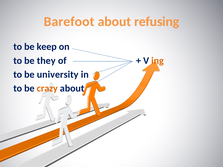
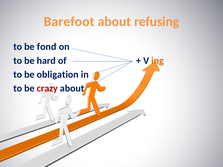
keep: keep -> fond (47, 47)
they: they -> hard (46, 61)
university: university -> obligation (58, 75)
crazy colour: orange -> red (47, 88)
